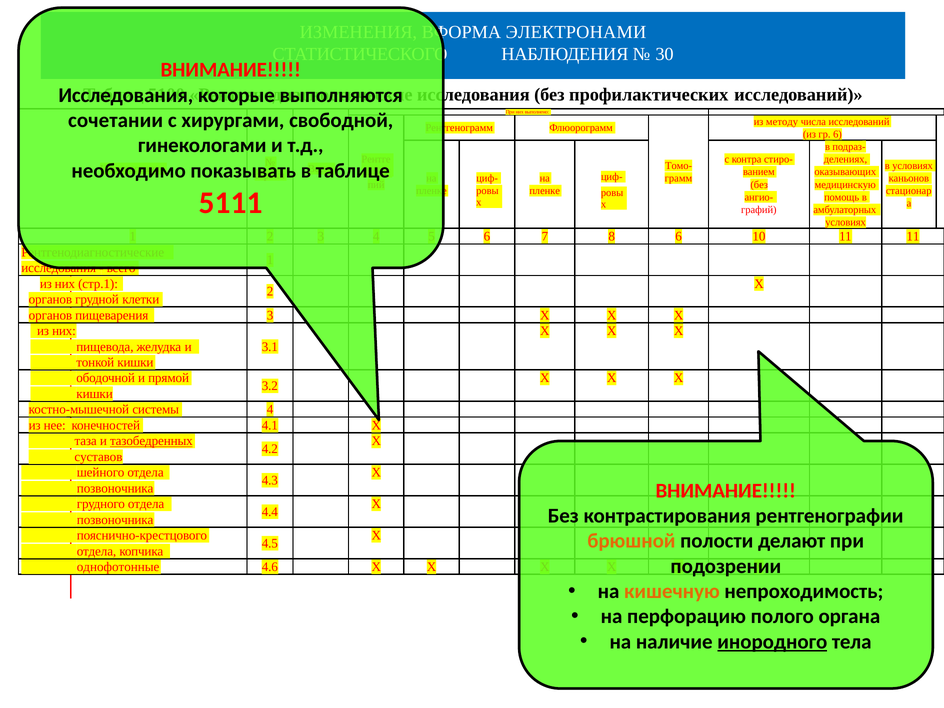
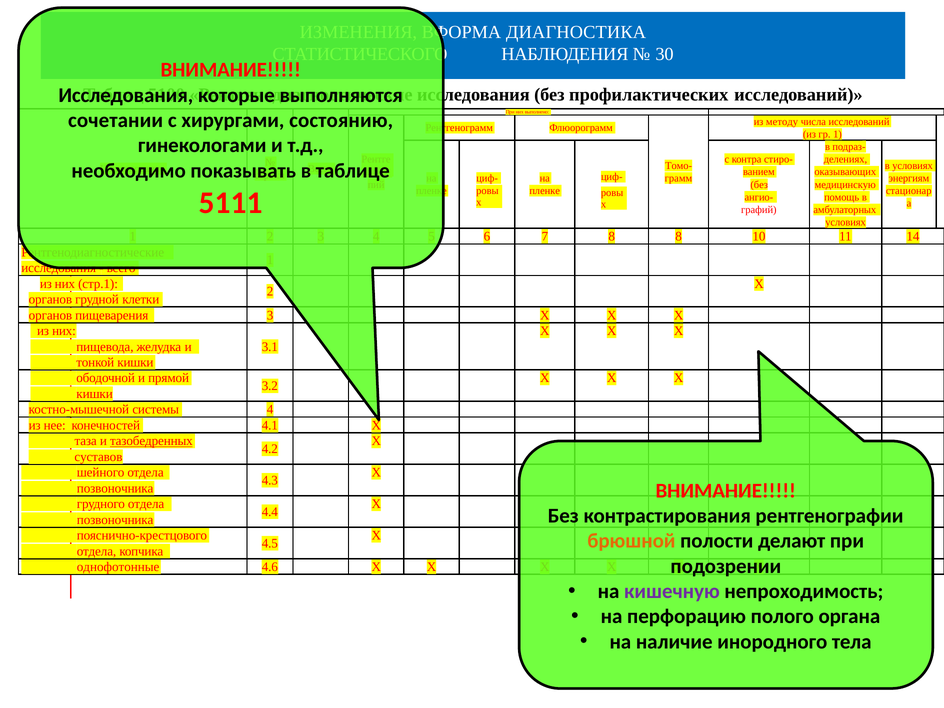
ЭЛЕКТРОНАМИ: ЭЛЕКТРОНАМИ -> ДИАГНОСТИКА (576, 32)
свободной: свободной -> состоянию (341, 120)
6: 6 -> 1 (837, 134)
каньонов: каньонов -> энергиям (909, 178)
8 6: 6 -> 8 (679, 237)
11 11: 11 -> 14 (913, 237)
кишечную colour: orange -> purple (672, 591)
инородного underline: present -> none (772, 642)
